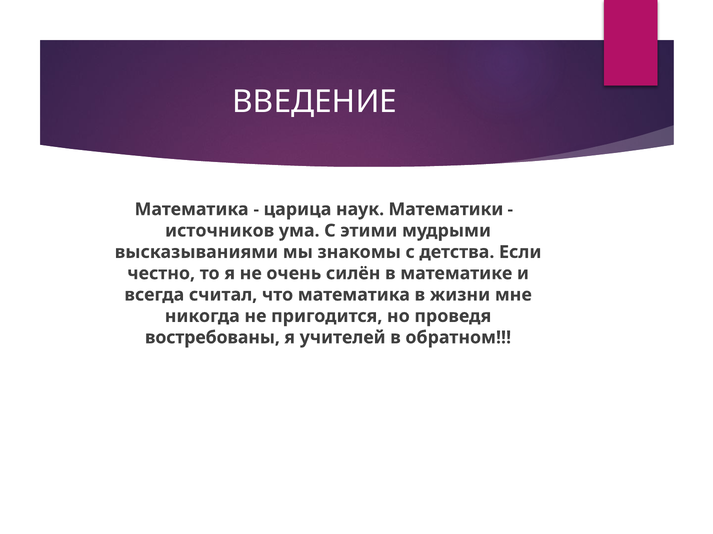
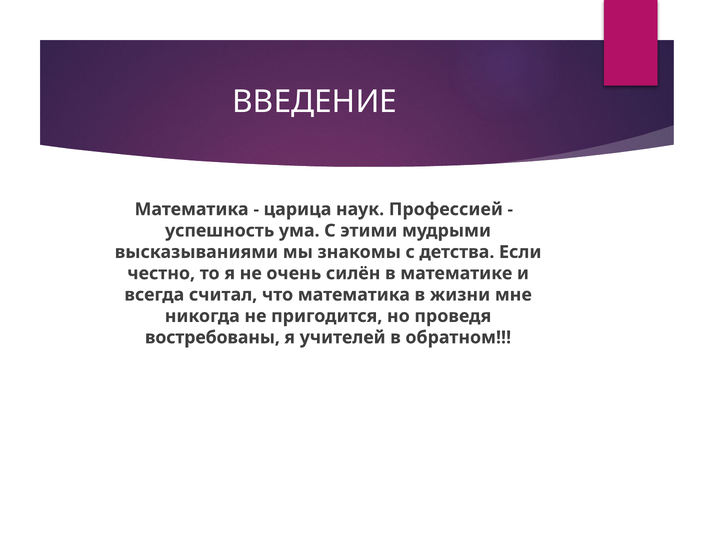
Математики: Математики -> Профессией (446, 210)
источников: источников -> успешность (220, 231)
